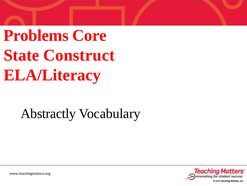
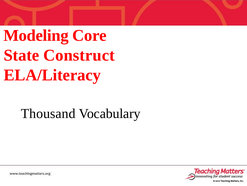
Problems: Problems -> Modeling (36, 35)
Abstractly: Abstractly -> Thousand (48, 113)
